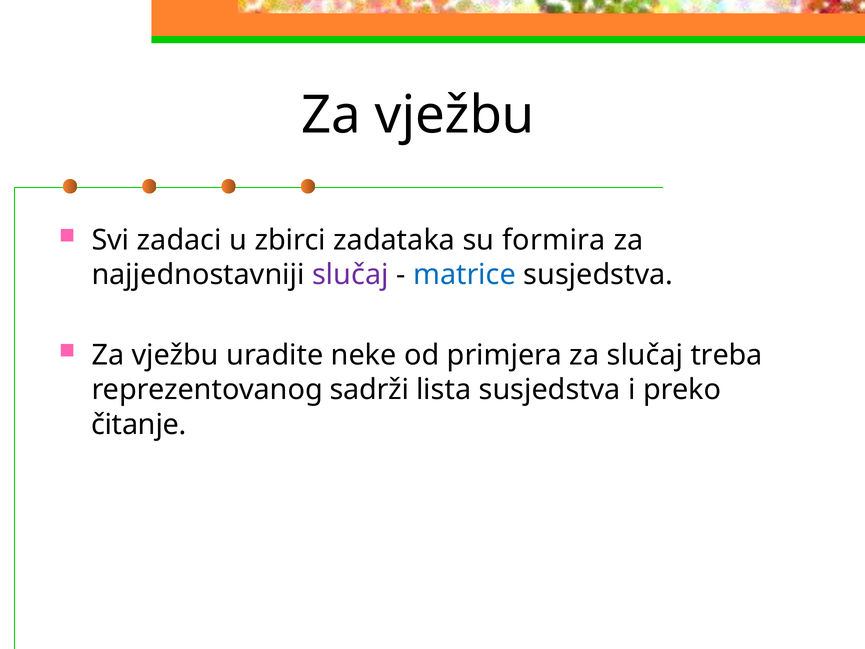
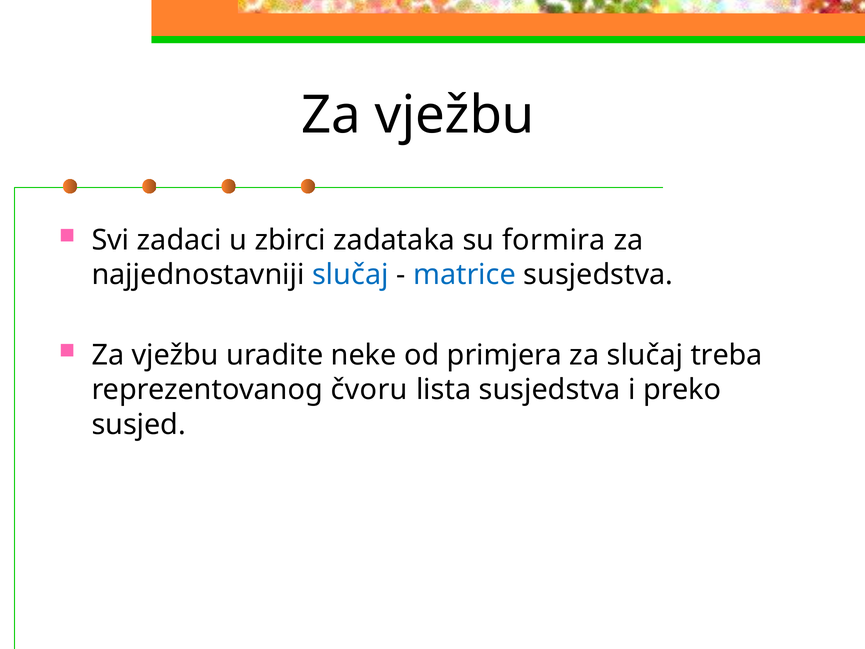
slučaj colour: purple -> blue (350, 275)
sadrži: sadrži -> čvoru (369, 390)
čitanje: čitanje -> susjed (139, 424)
